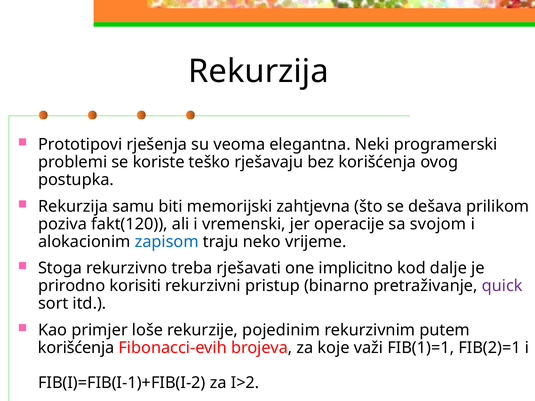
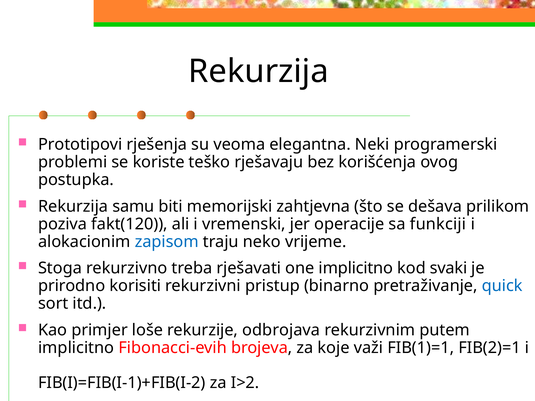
svojom: svojom -> funkciji (438, 224)
dalje: dalje -> svaki (449, 268)
quick colour: purple -> blue (502, 286)
pojedinim: pojedinim -> odbrojava (281, 330)
korišćenja: korišćenja -> implicitno (76, 348)
